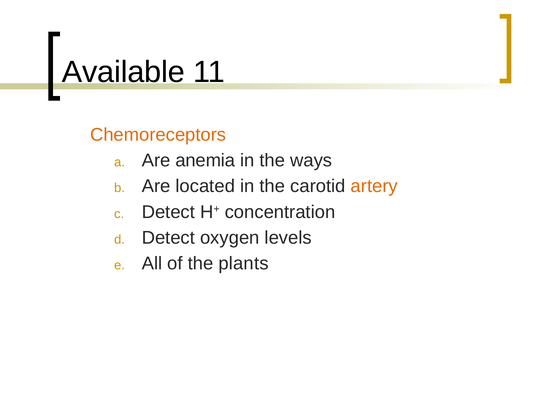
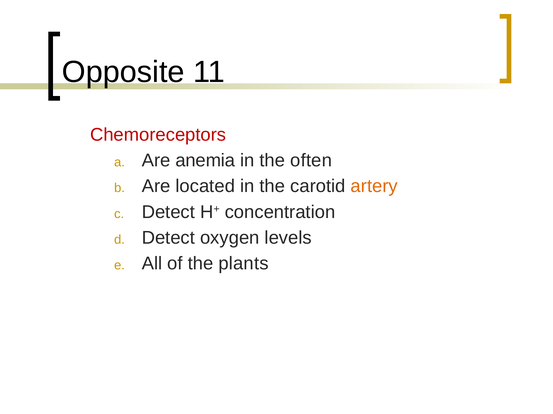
Available: Available -> Opposite (123, 72)
Chemoreceptors colour: orange -> red (158, 135)
ways: ways -> often (311, 161)
